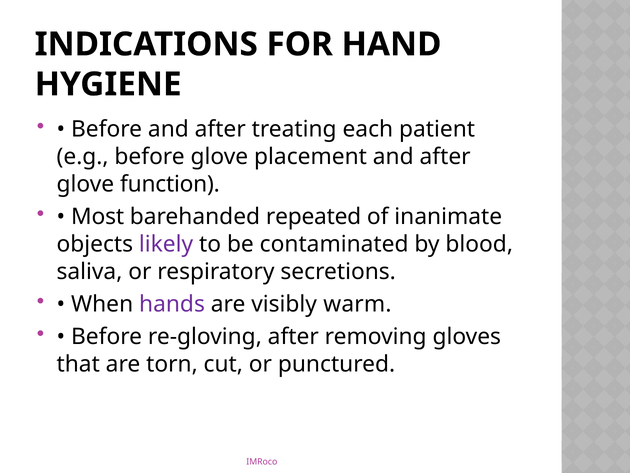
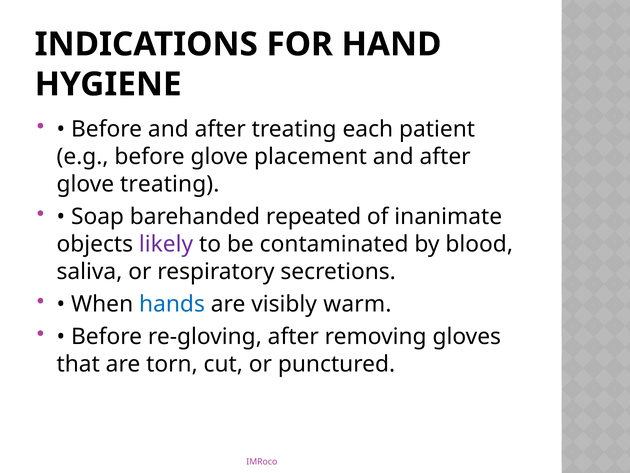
glove function: function -> treating (170, 184)
Most: Most -> Soap (98, 217)
hands colour: purple -> blue (172, 304)
